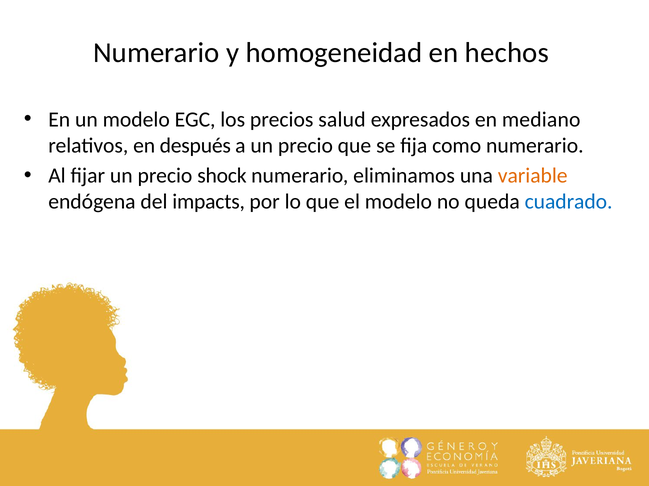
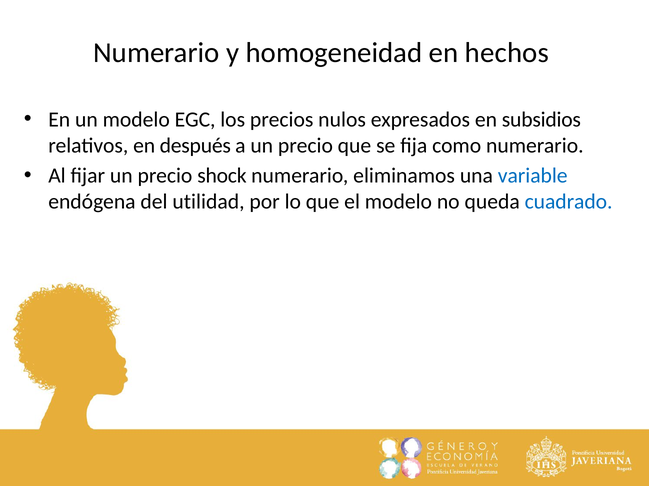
salud: salud -> nulos (342, 120)
mediano: mediano -> subsidios (541, 120)
variable colour: orange -> blue (533, 176)
impacts: impacts -> utilidad (208, 202)
